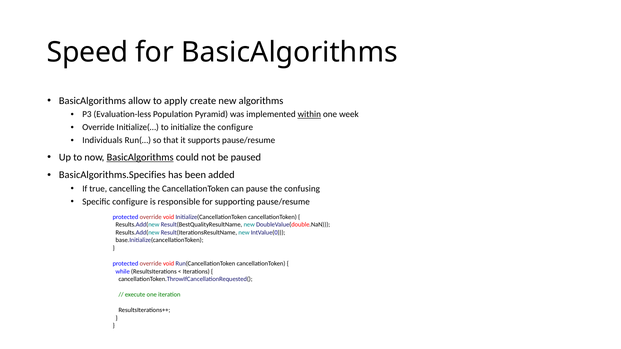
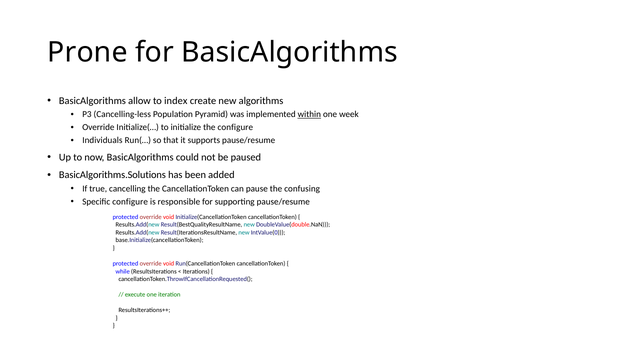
Speed: Speed -> Prone (87, 52)
apply: apply -> index (176, 101)
Evaluation-less: Evaluation-less -> Cancelling-less (122, 115)
BasicAlgorithms underline: present -> none (140, 158)
BasicAlgorithms.Specifies: BasicAlgorithms.Specifies -> BasicAlgorithms.Solutions (112, 175)
